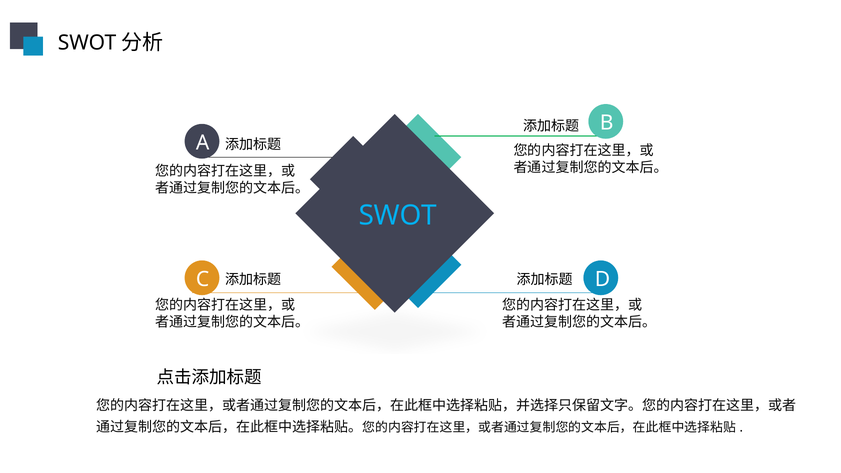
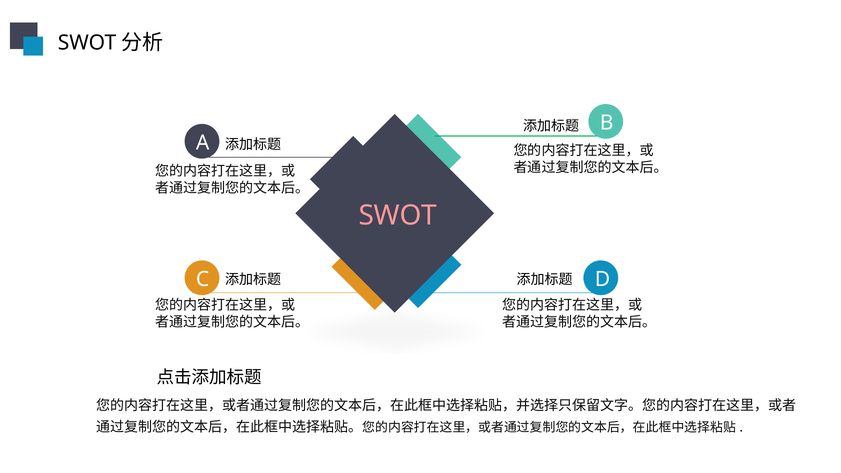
SWOT colour: light blue -> pink (398, 216)
